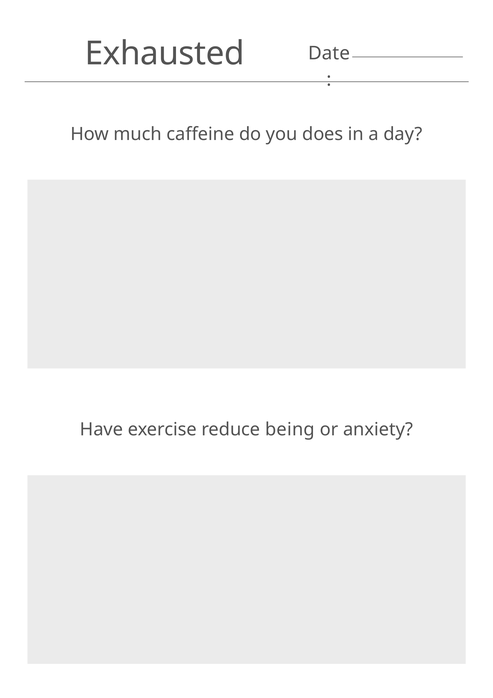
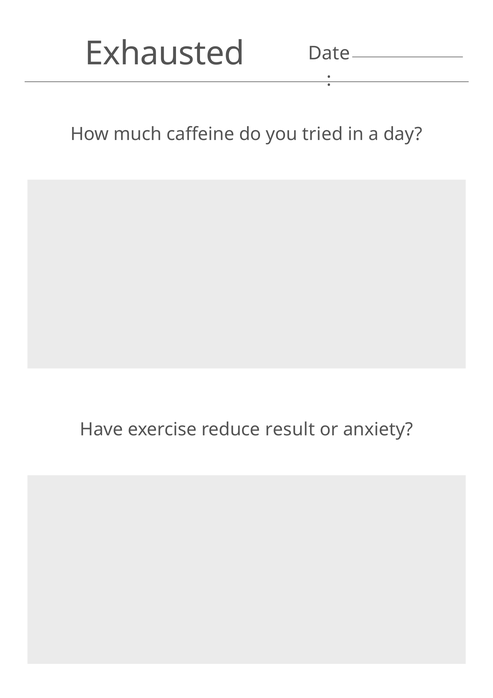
does: does -> tried (323, 134)
being: being -> result (290, 429)
